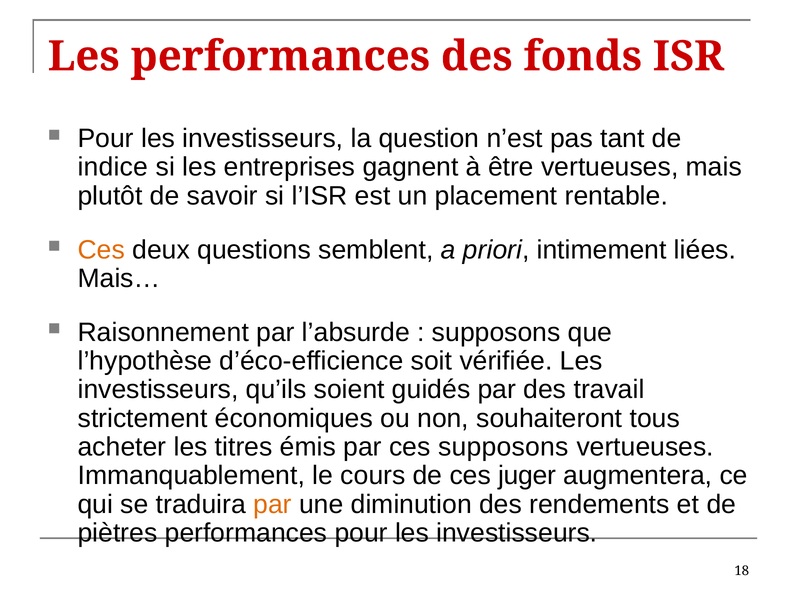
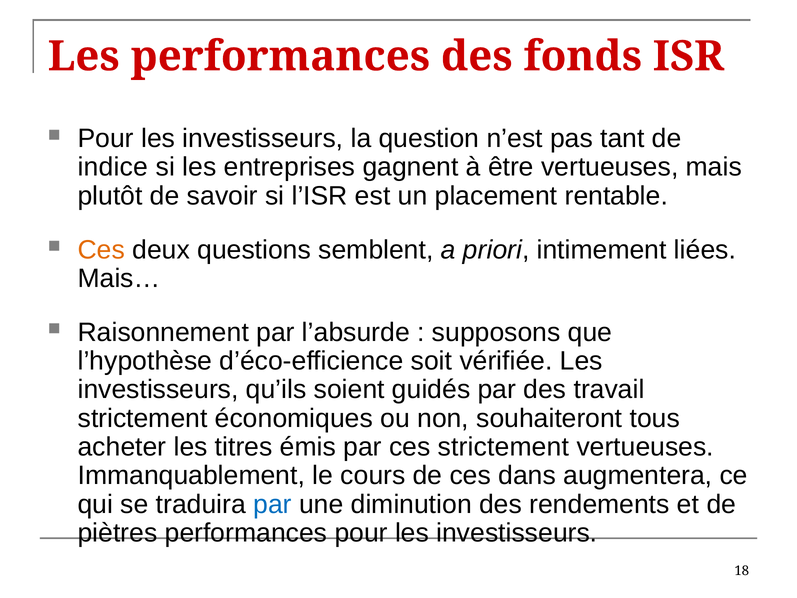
ces supposons: supposons -> strictement (503, 447)
juger: juger -> dans (527, 476)
par colour: orange -> blue (272, 504)
